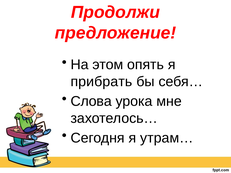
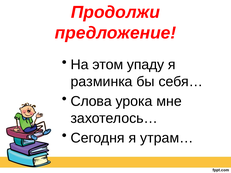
опять: опять -> упаду (146, 65)
прибрать: прибрать -> разминка (101, 82)
